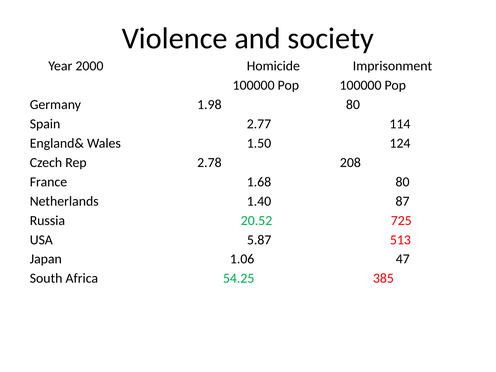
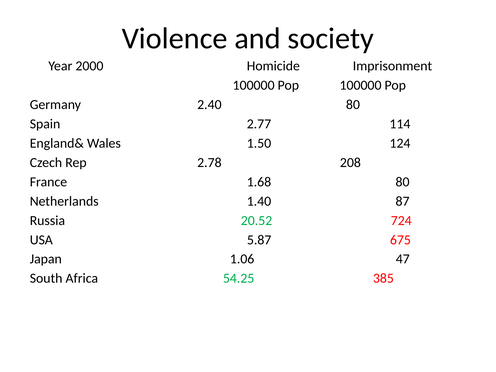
1.98: 1.98 -> 2.40 (209, 105)
725: 725 -> 724 (401, 220)
513: 513 -> 675 (400, 240)
